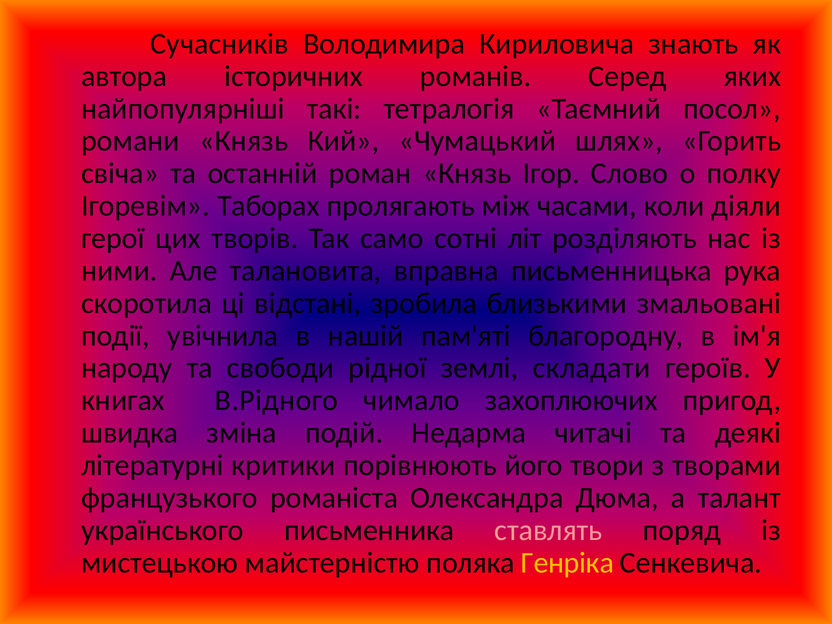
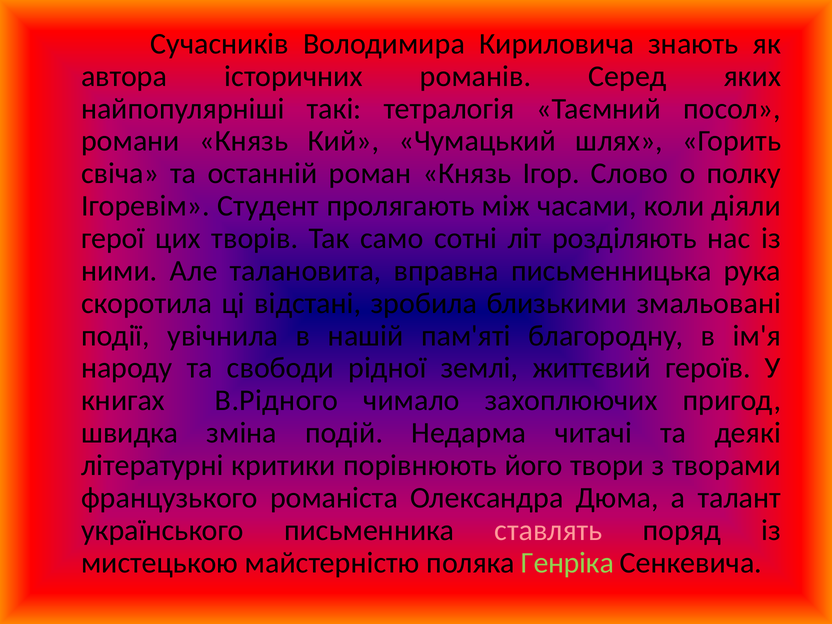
Таборах: Таборах -> Студент (268, 206)
складати: складати -> життєвий (592, 368)
Генріка colour: yellow -> light green (567, 563)
